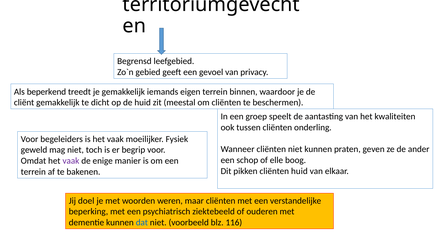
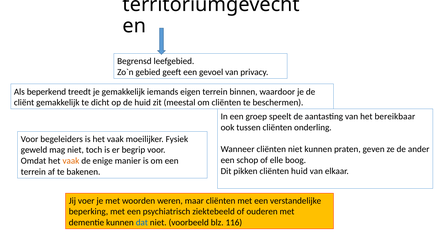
kwaliteiten: kwaliteiten -> bereikbaar (395, 116)
vaak colour: purple -> orange (71, 161)
doel: doel -> voer (86, 200)
